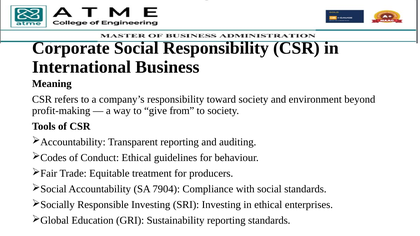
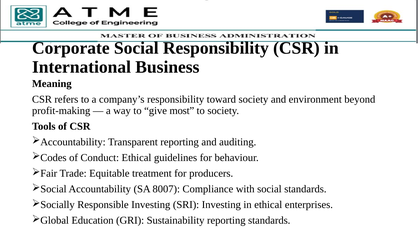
from: from -> most (182, 111)
7904: 7904 -> 8007 (166, 189)
